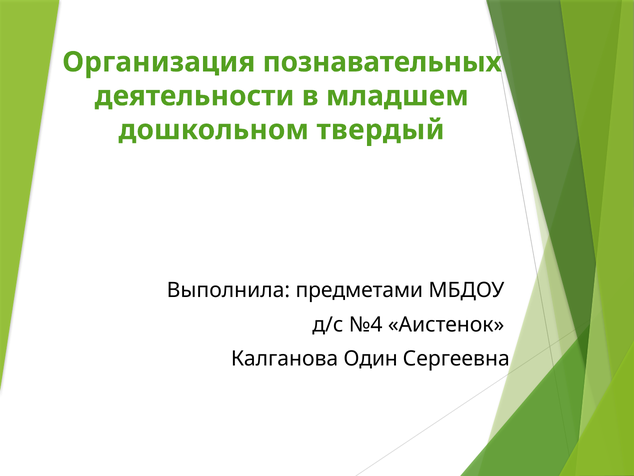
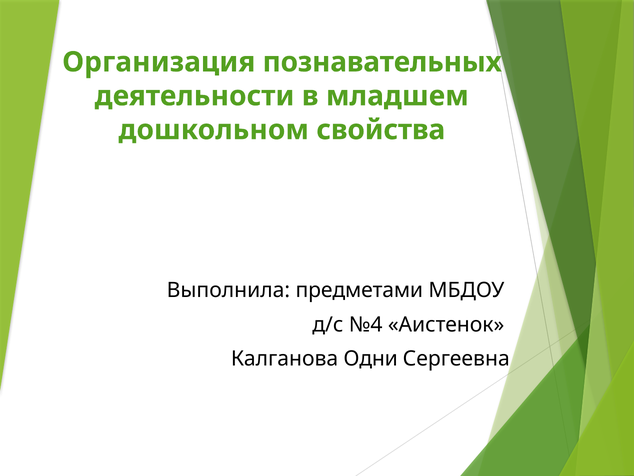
твердый: твердый -> свойства (381, 130)
Один: Один -> Одни (371, 358)
